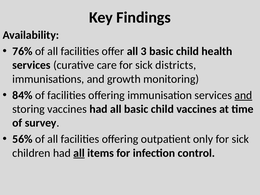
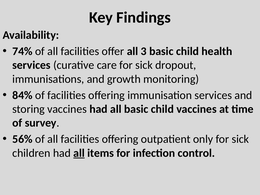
76%: 76% -> 74% (22, 51)
districts: districts -> dropout (176, 65)
and underline: present -> none (243, 95)
